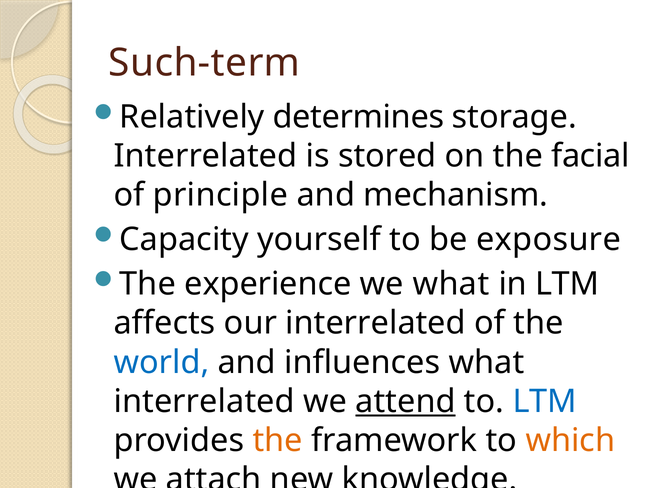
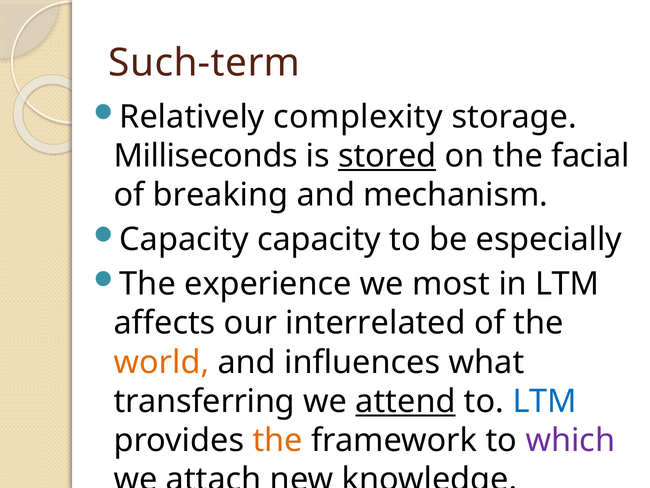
determines: determines -> complexity (358, 117)
Interrelated: Interrelated -> Milliseconds (206, 156)
stored underline: none -> present (387, 156)
principle: principle -> breaking (221, 195)
Capacity yourself: yourself -> capacity (319, 239)
exposure: exposure -> especially (549, 239)
we what: what -> most (451, 284)
world colour: blue -> orange (161, 362)
interrelated: interrelated -> transferring (204, 401)
which colour: orange -> purple (570, 440)
